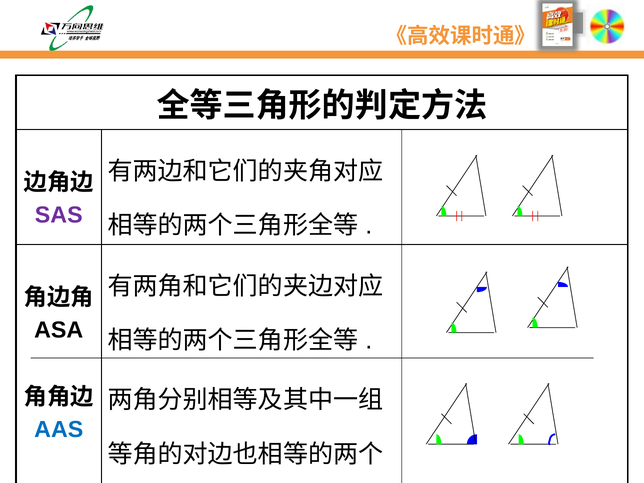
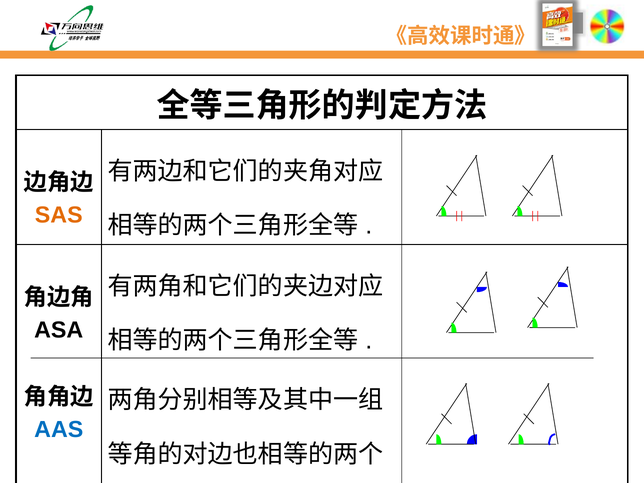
SAS colour: purple -> orange (59, 215)
